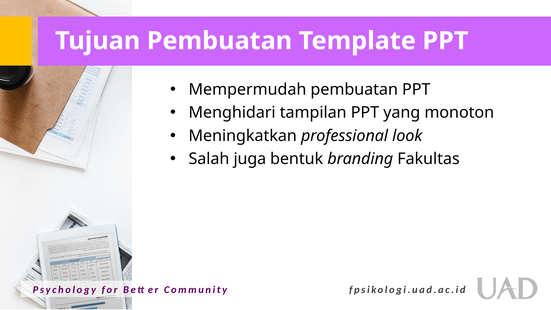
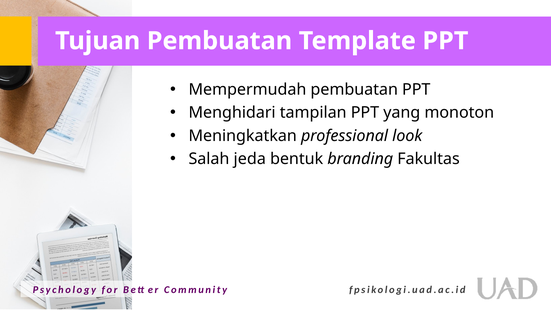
juga: juga -> jeda (250, 159)
